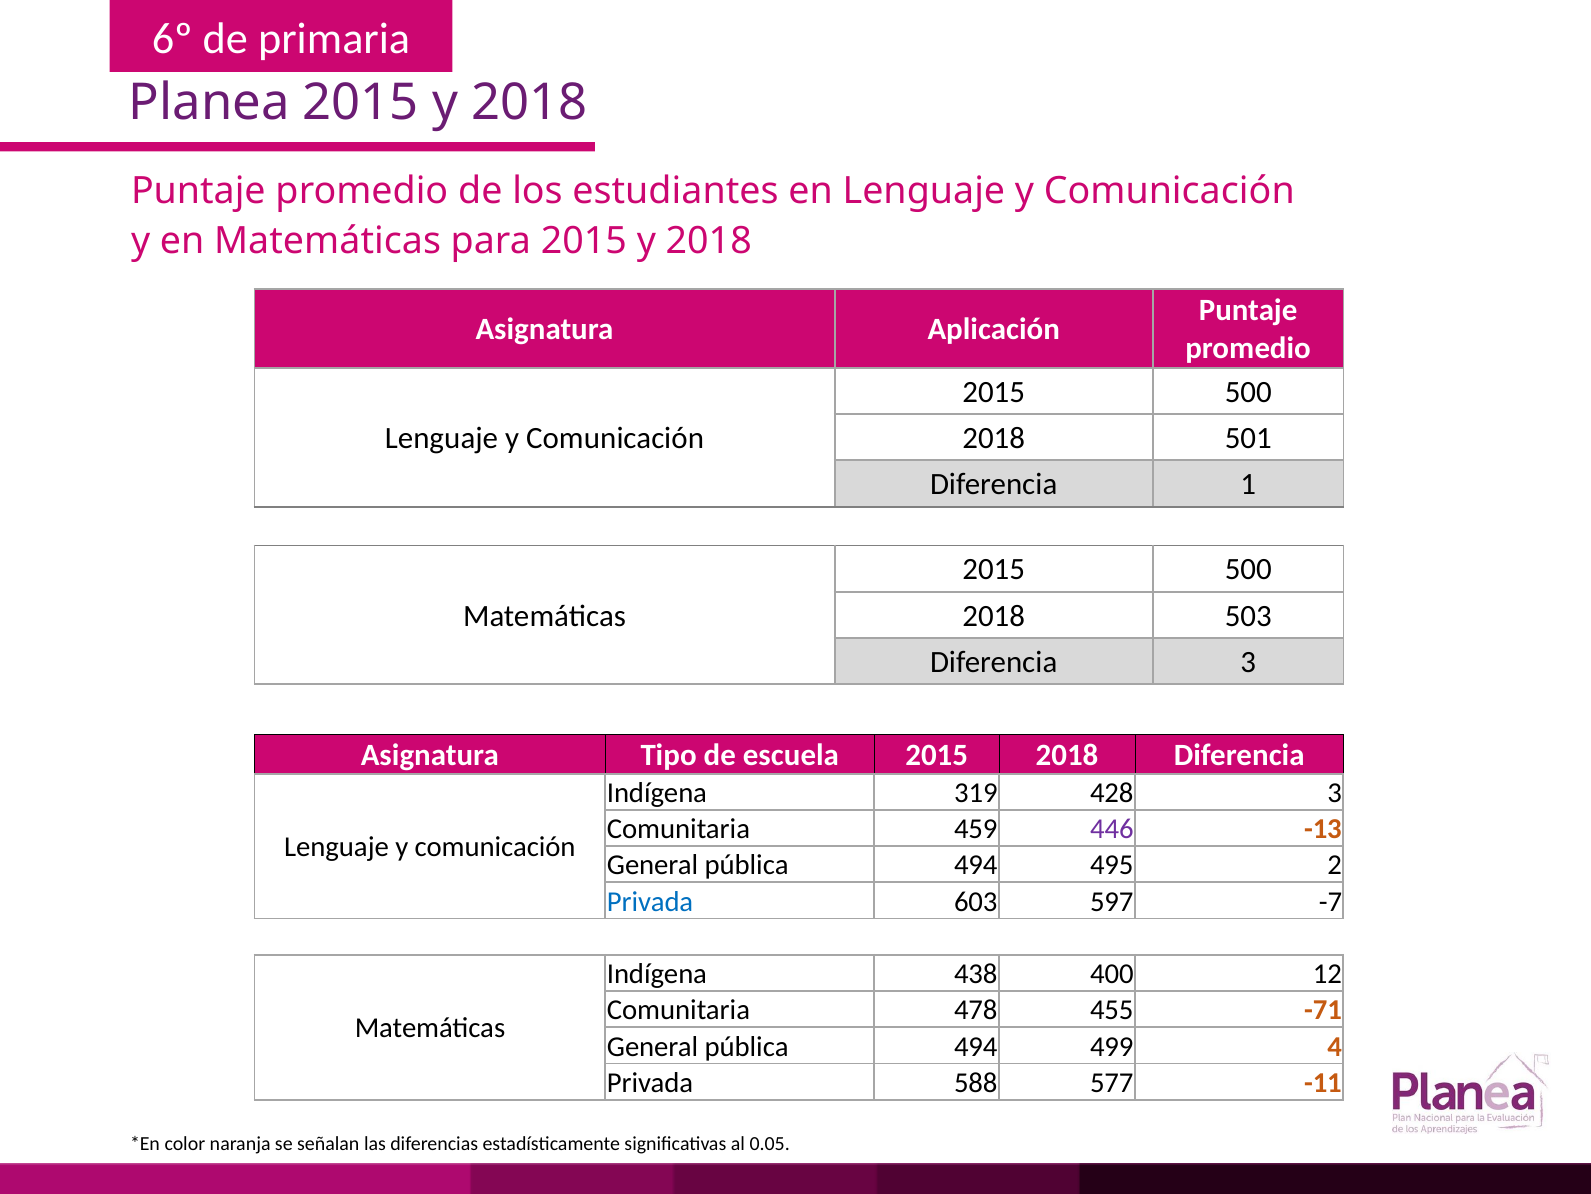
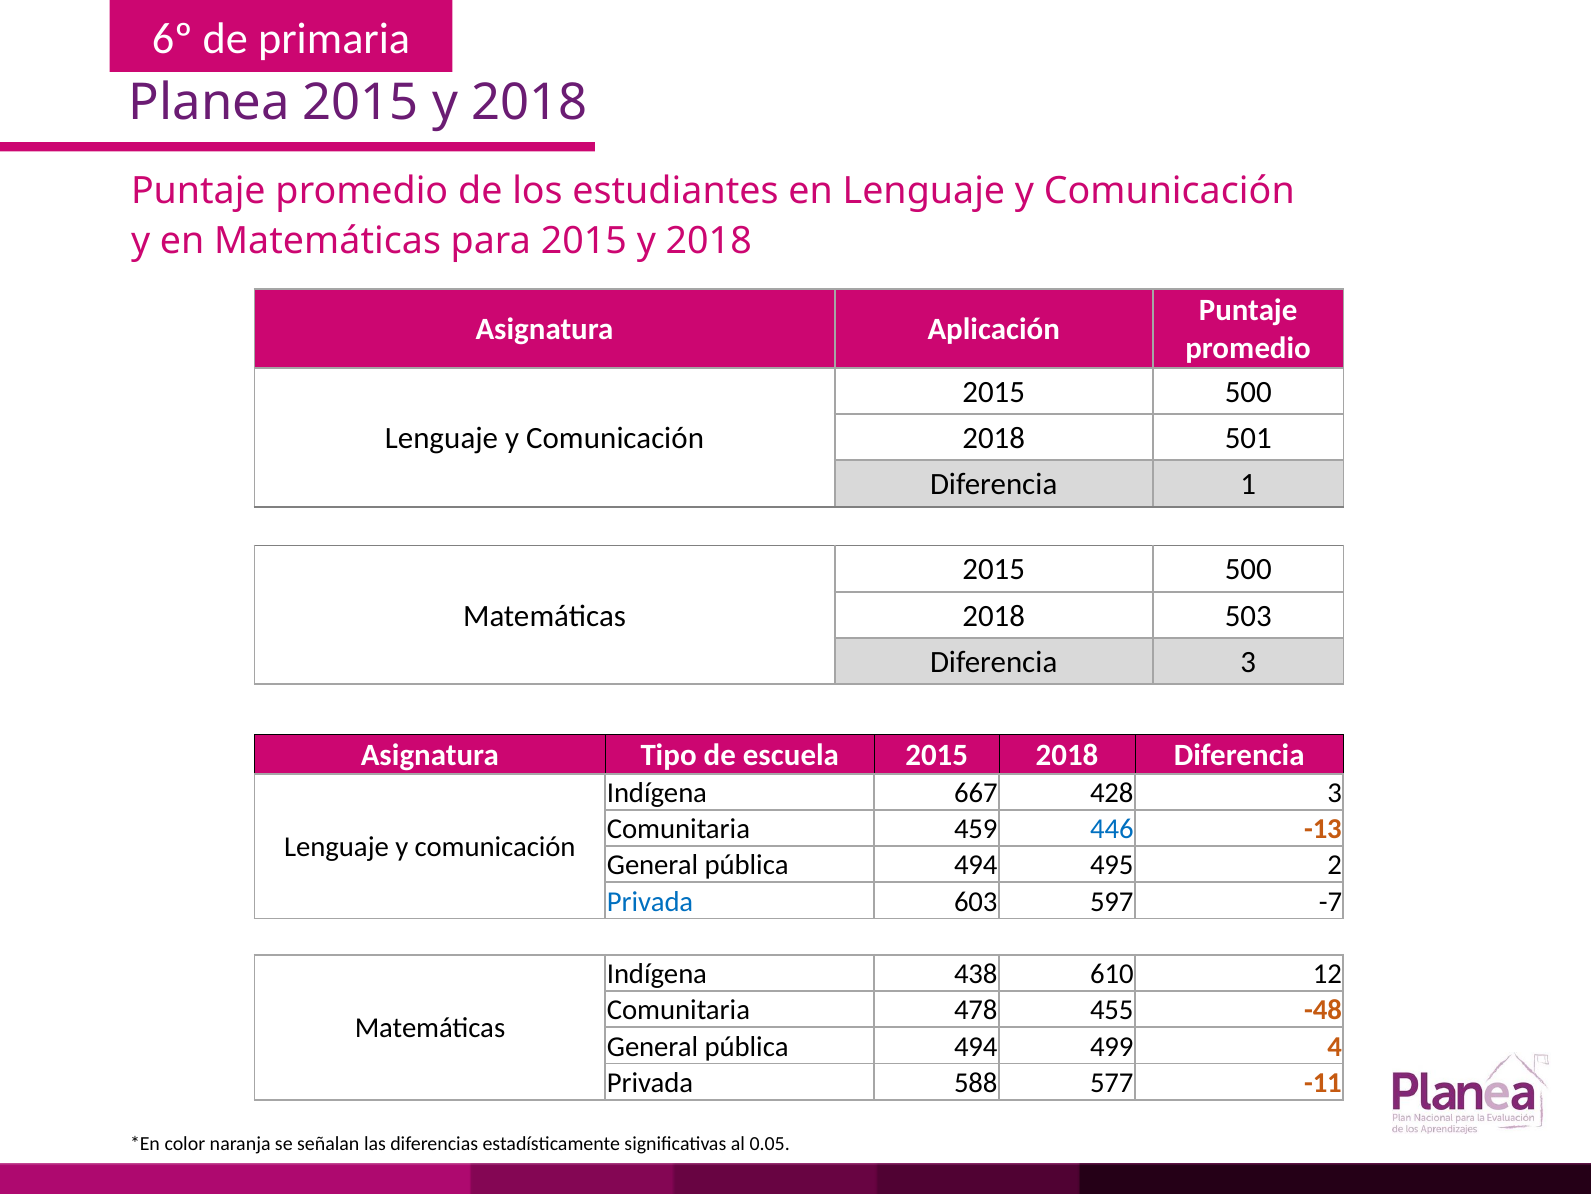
319: 319 -> 667 (976, 793)
446 colour: purple -> blue (1112, 829)
400: 400 -> 610 (1112, 974)
-71: -71 -> -48 (1323, 1010)
